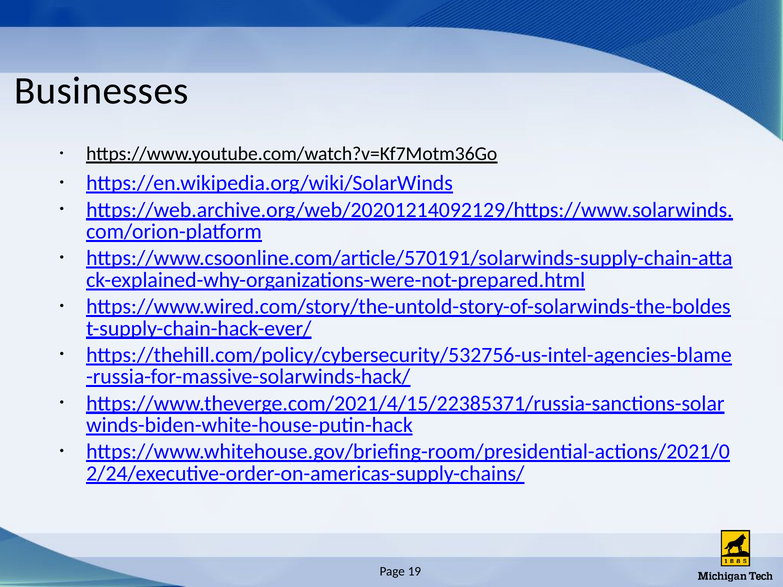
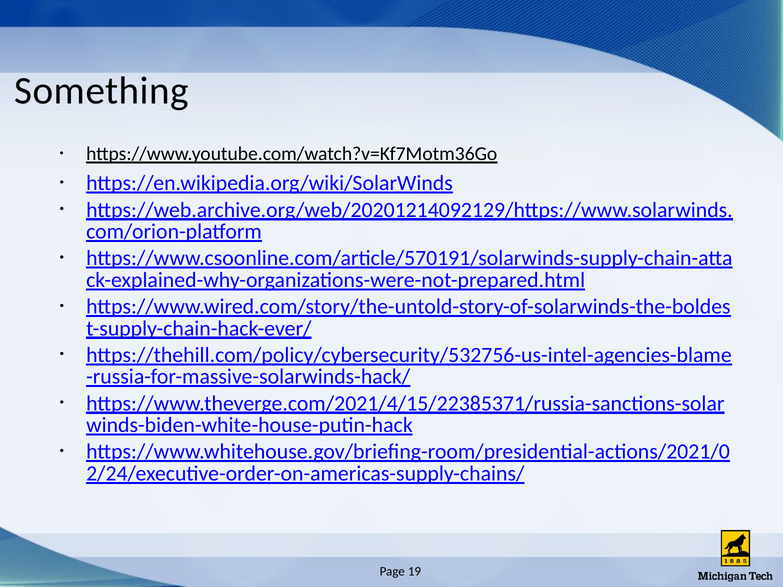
Businesses: Businesses -> Something (101, 91)
